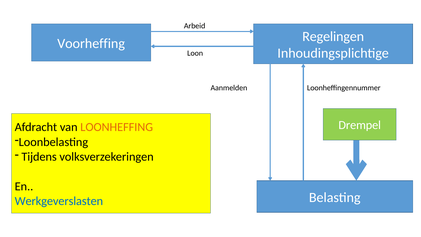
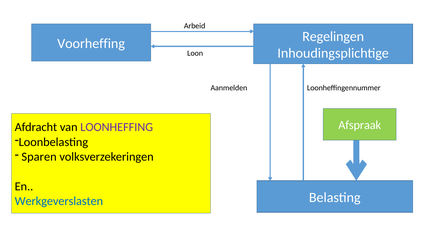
Drempel: Drempel -> Afspraak (360, 125)
LOONHEFFING colour: orange -> purple (117, 127)
Tijdens: Tijdens -> Sparen (39, 157)
